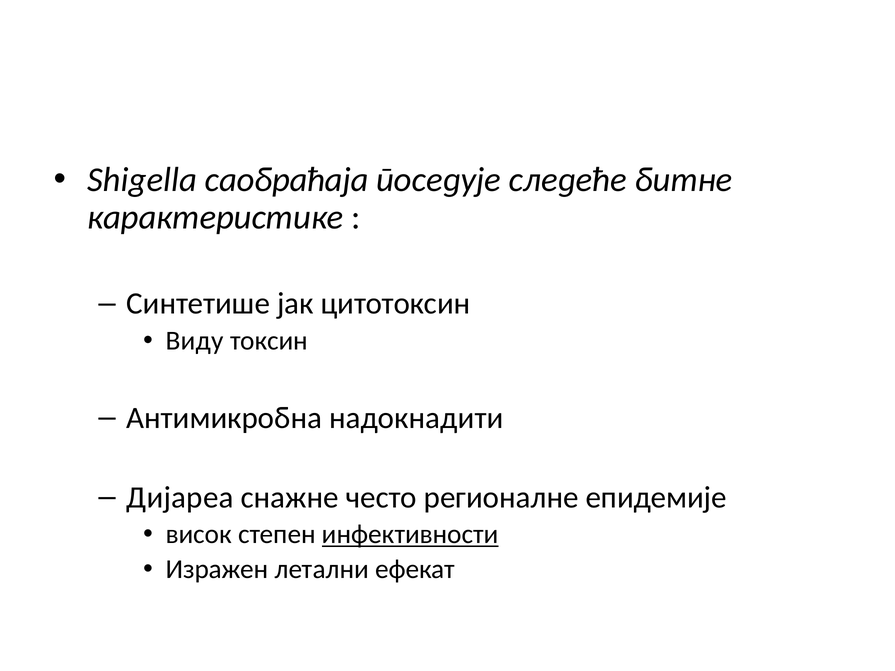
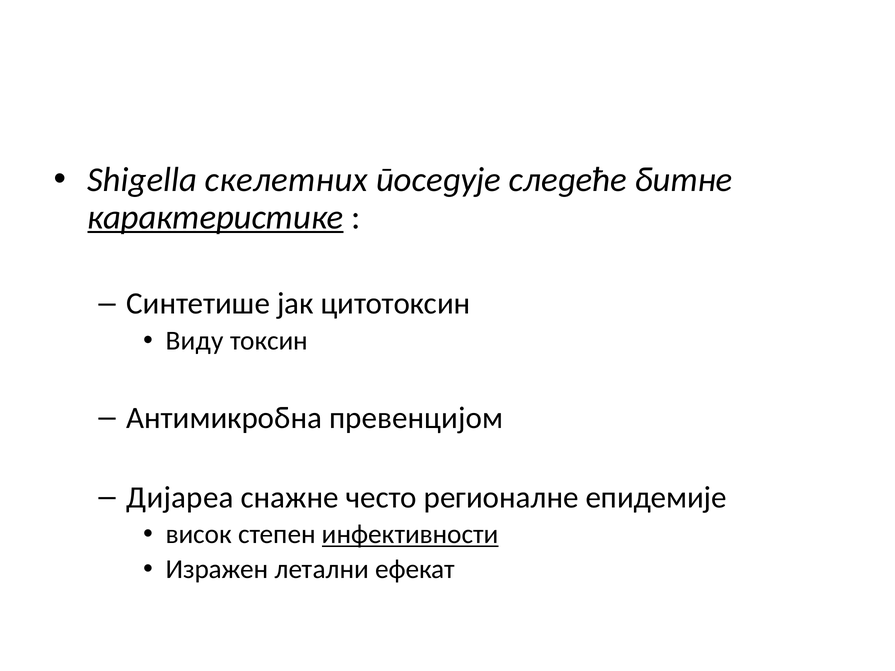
саобраћаја: саобраћаја -> скелетних (286, 180)
карактеристике underline: none -> present (215, 217)
надокнадити: надокнадити -> превенцијом (416, 418)
